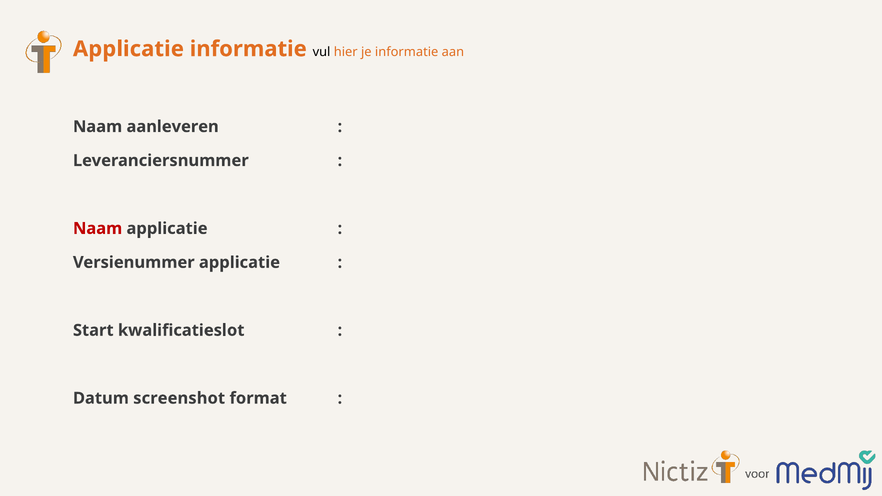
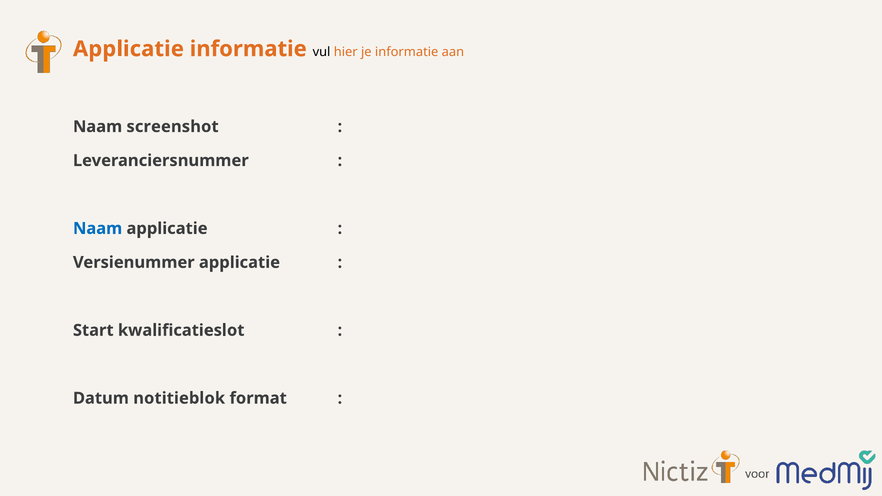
aanleveren: aanleveren -> screenshot (173, 127)
Naam colour: red -> blue (98, 229)
screenshot: screenshot -> notitieblok (179, 398)
